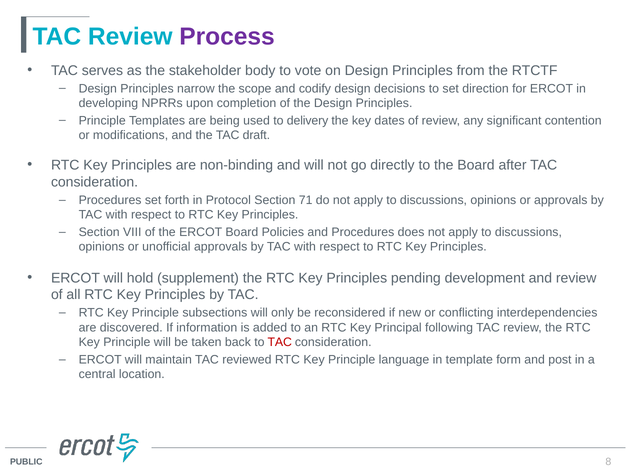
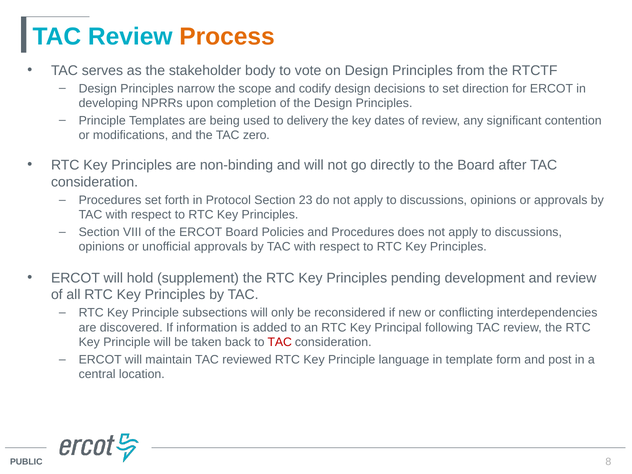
Process colour: purple -> orange (227, 36)
draft: draft -> zero (256, 135)
71: 71 -> 23 (306, 200)
